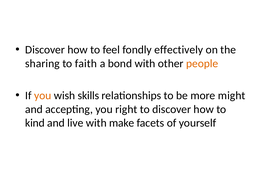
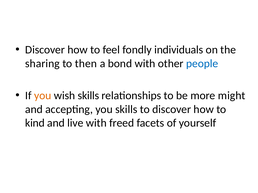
effectively: effectively -> individuals (179, 50)
faith: faith -> then (86, 64)
people colour: orange -> blue (202, 64)
you right: right -> skills (126, 110)
make: make -> freed (122, 123)
